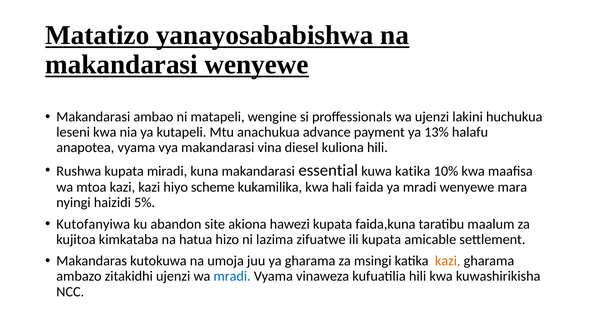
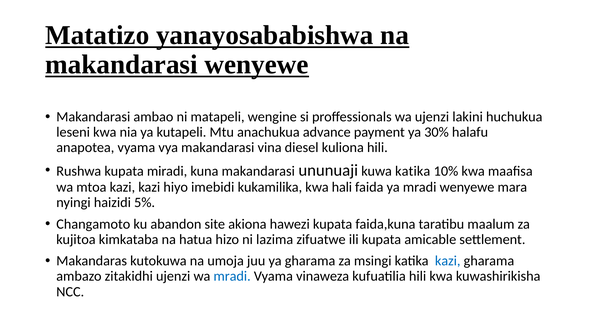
13%: 13% -> 30% (437, 132)
essential: essential -> ununuaji (328, 170)
scheme: scheme -> imebidi (213, 187)
Kutofanyiwa: Kutofanyiwa -> Changamoto (93, 224)
kazi colour: orange -> blue (448, 261)
